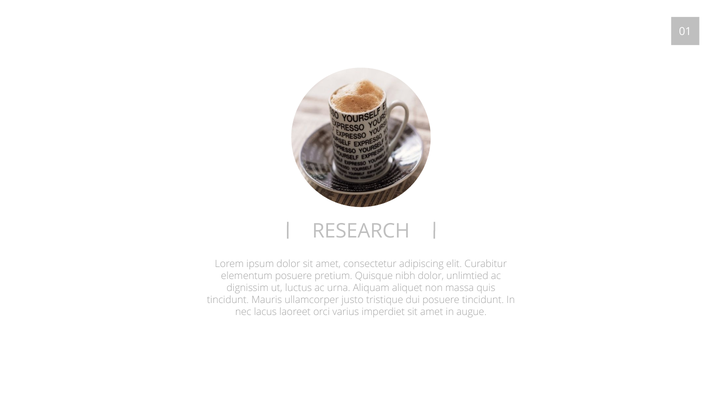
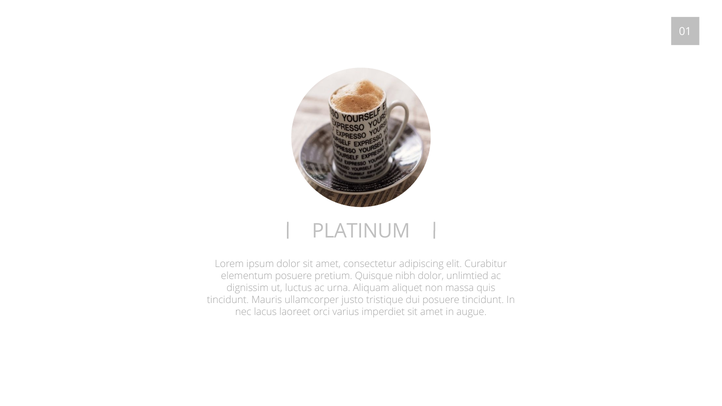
RESEARCH: RESEARCH -> PLATINUM (361, 231)
